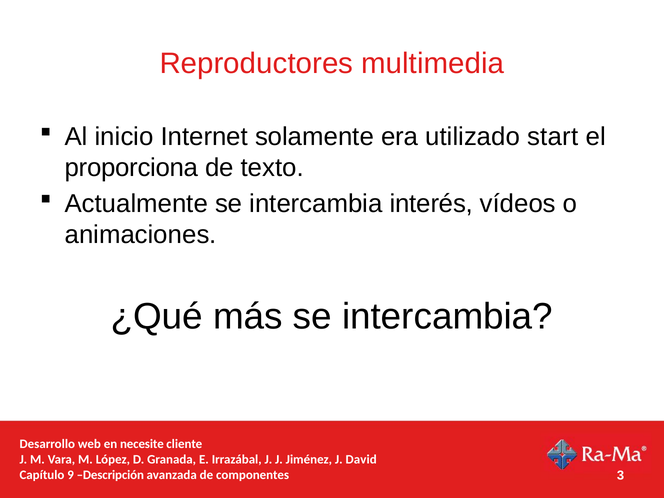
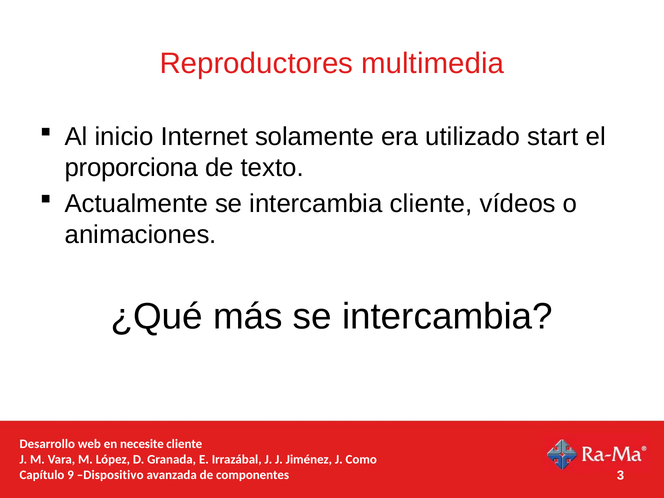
intercambia interés: interés -> cliente (431, 204)
David: David -> Como (361, 459)
Descripción: Descripción -> Dispositivo (110, 475)
